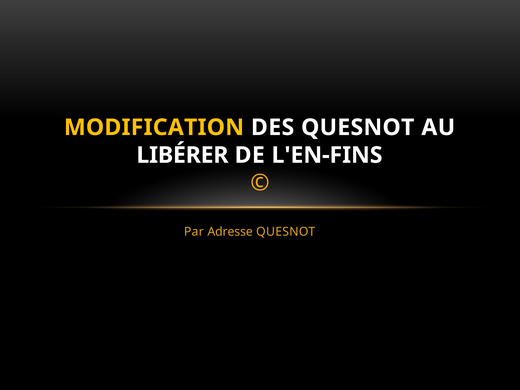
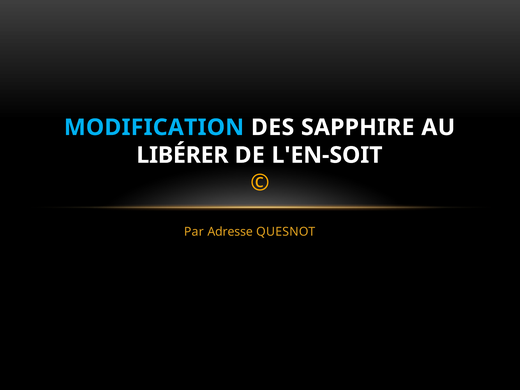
MODIFICATION colour: yellow -> light blue (154, 127)
DES QUESNOT: QUESNOT -> SAPPHIRE (358, 127)
L'EN-FINS: L'EN-FINS -> L'EN-SOIT (327, 155)
